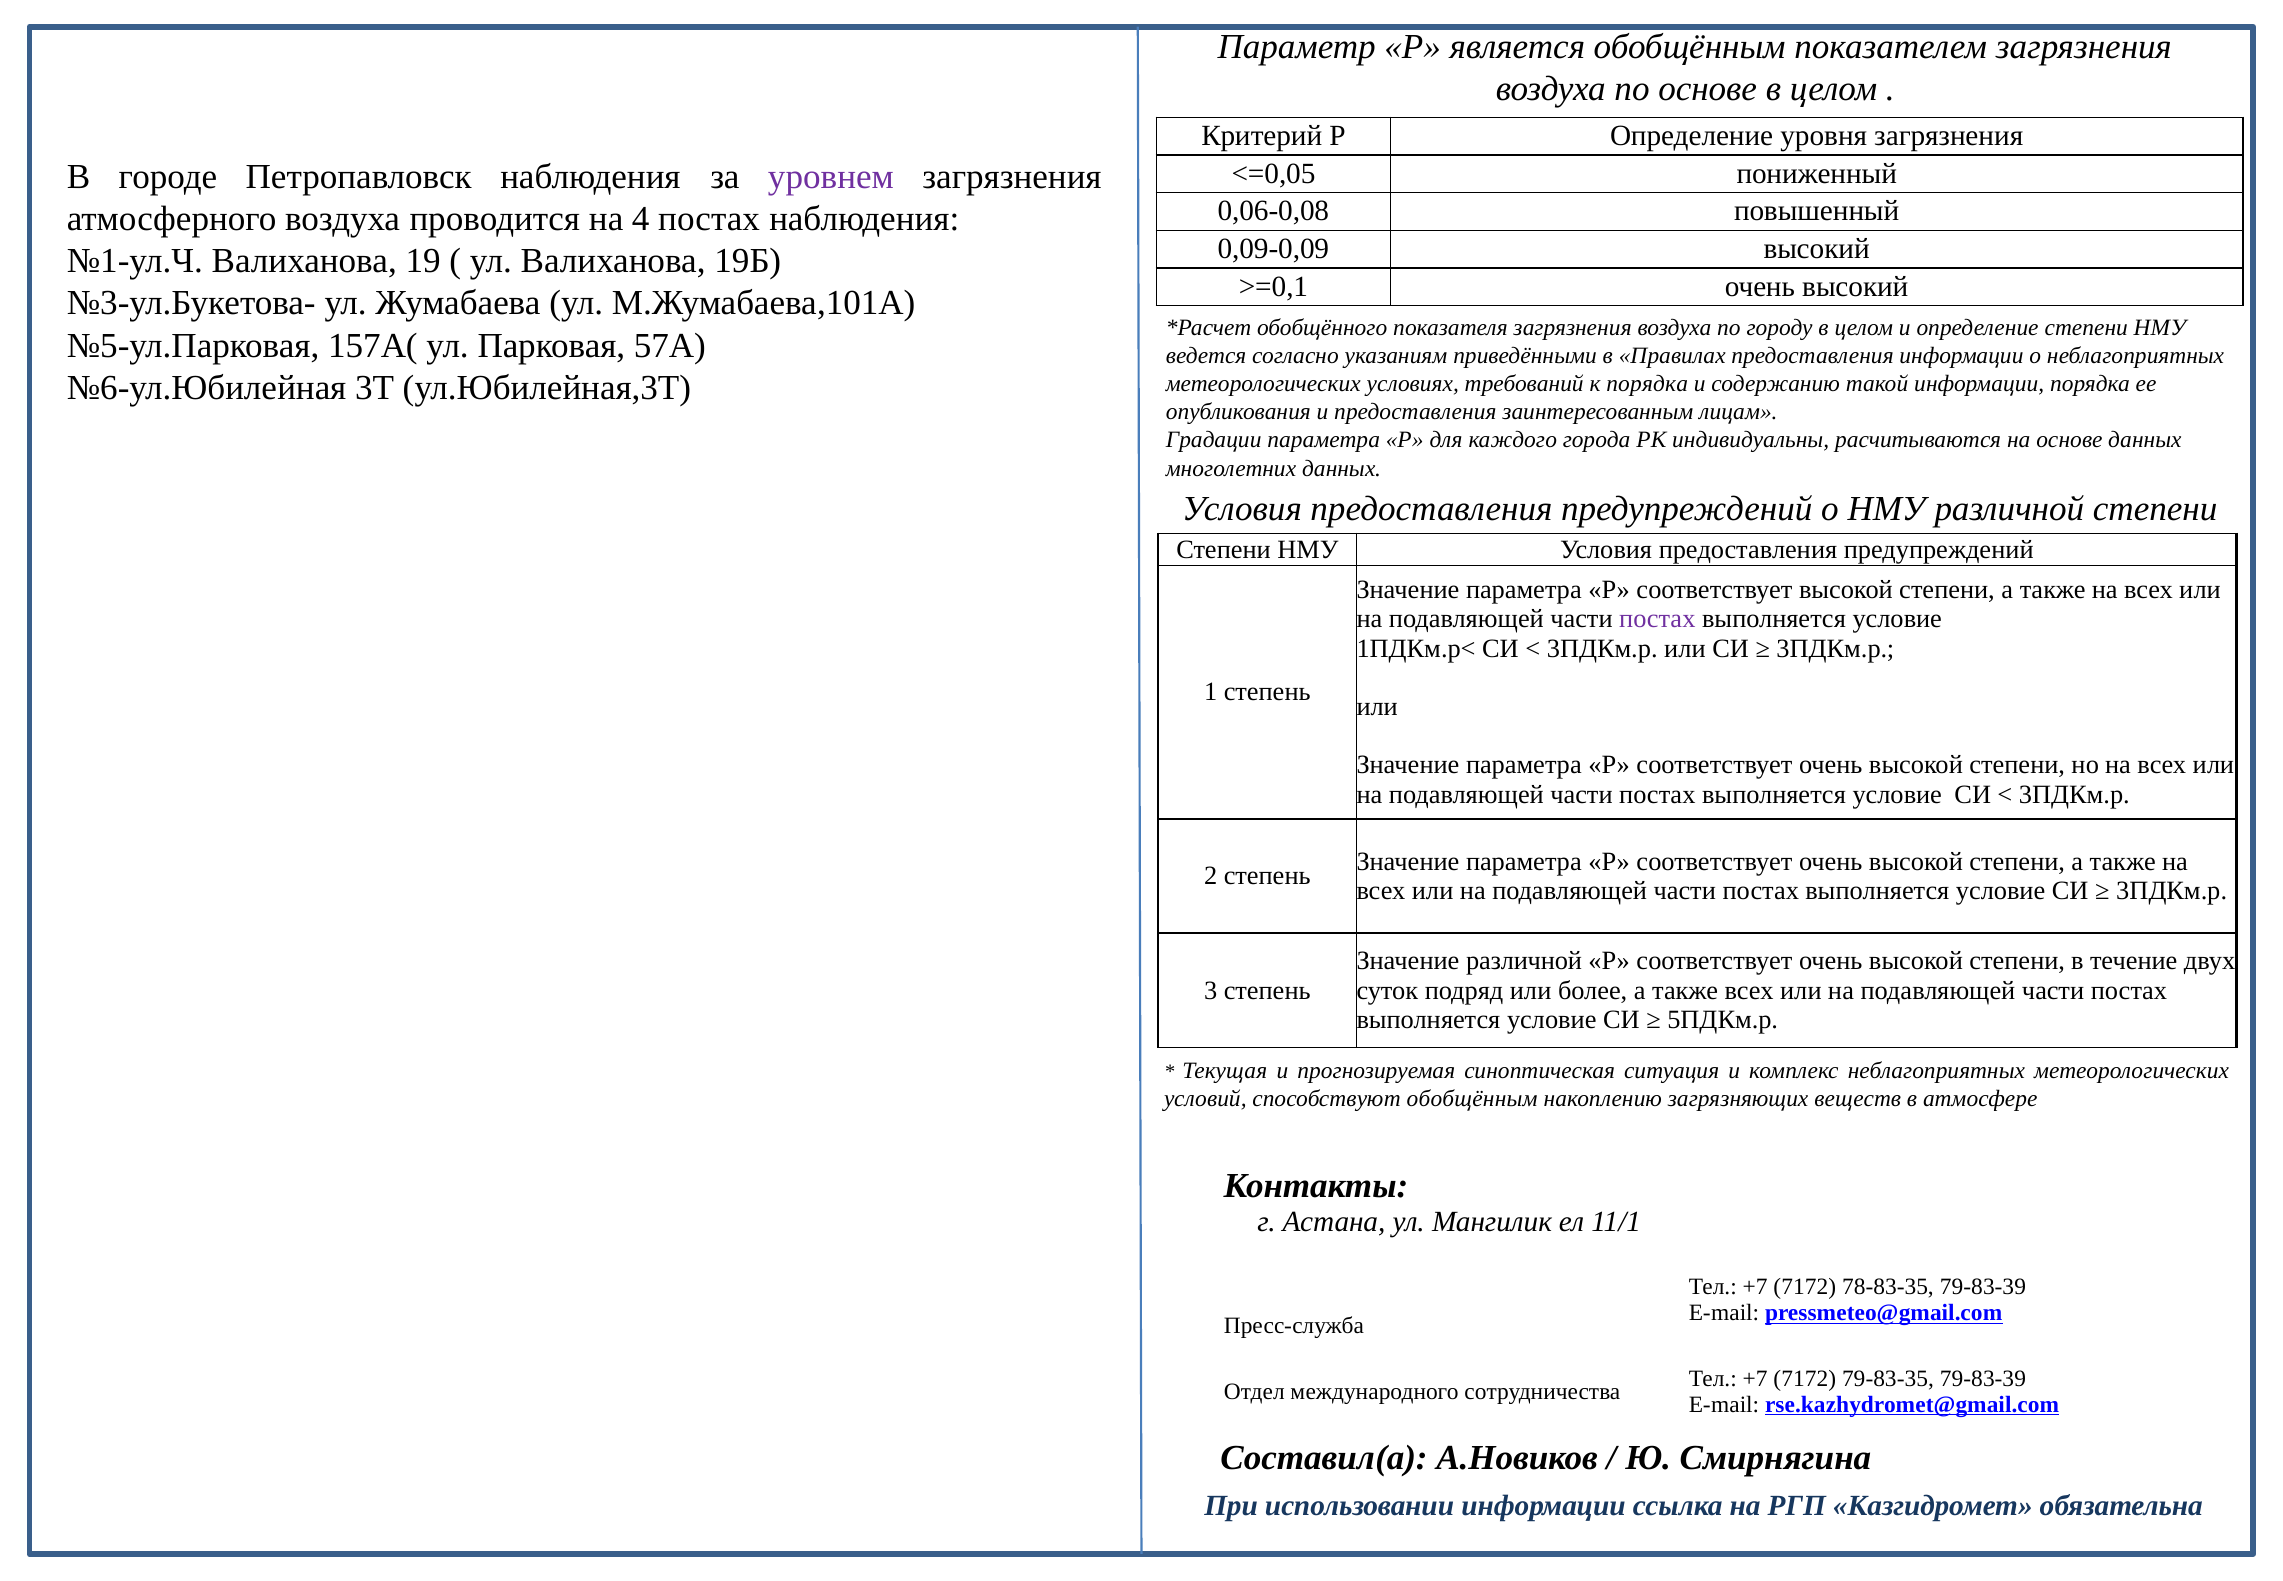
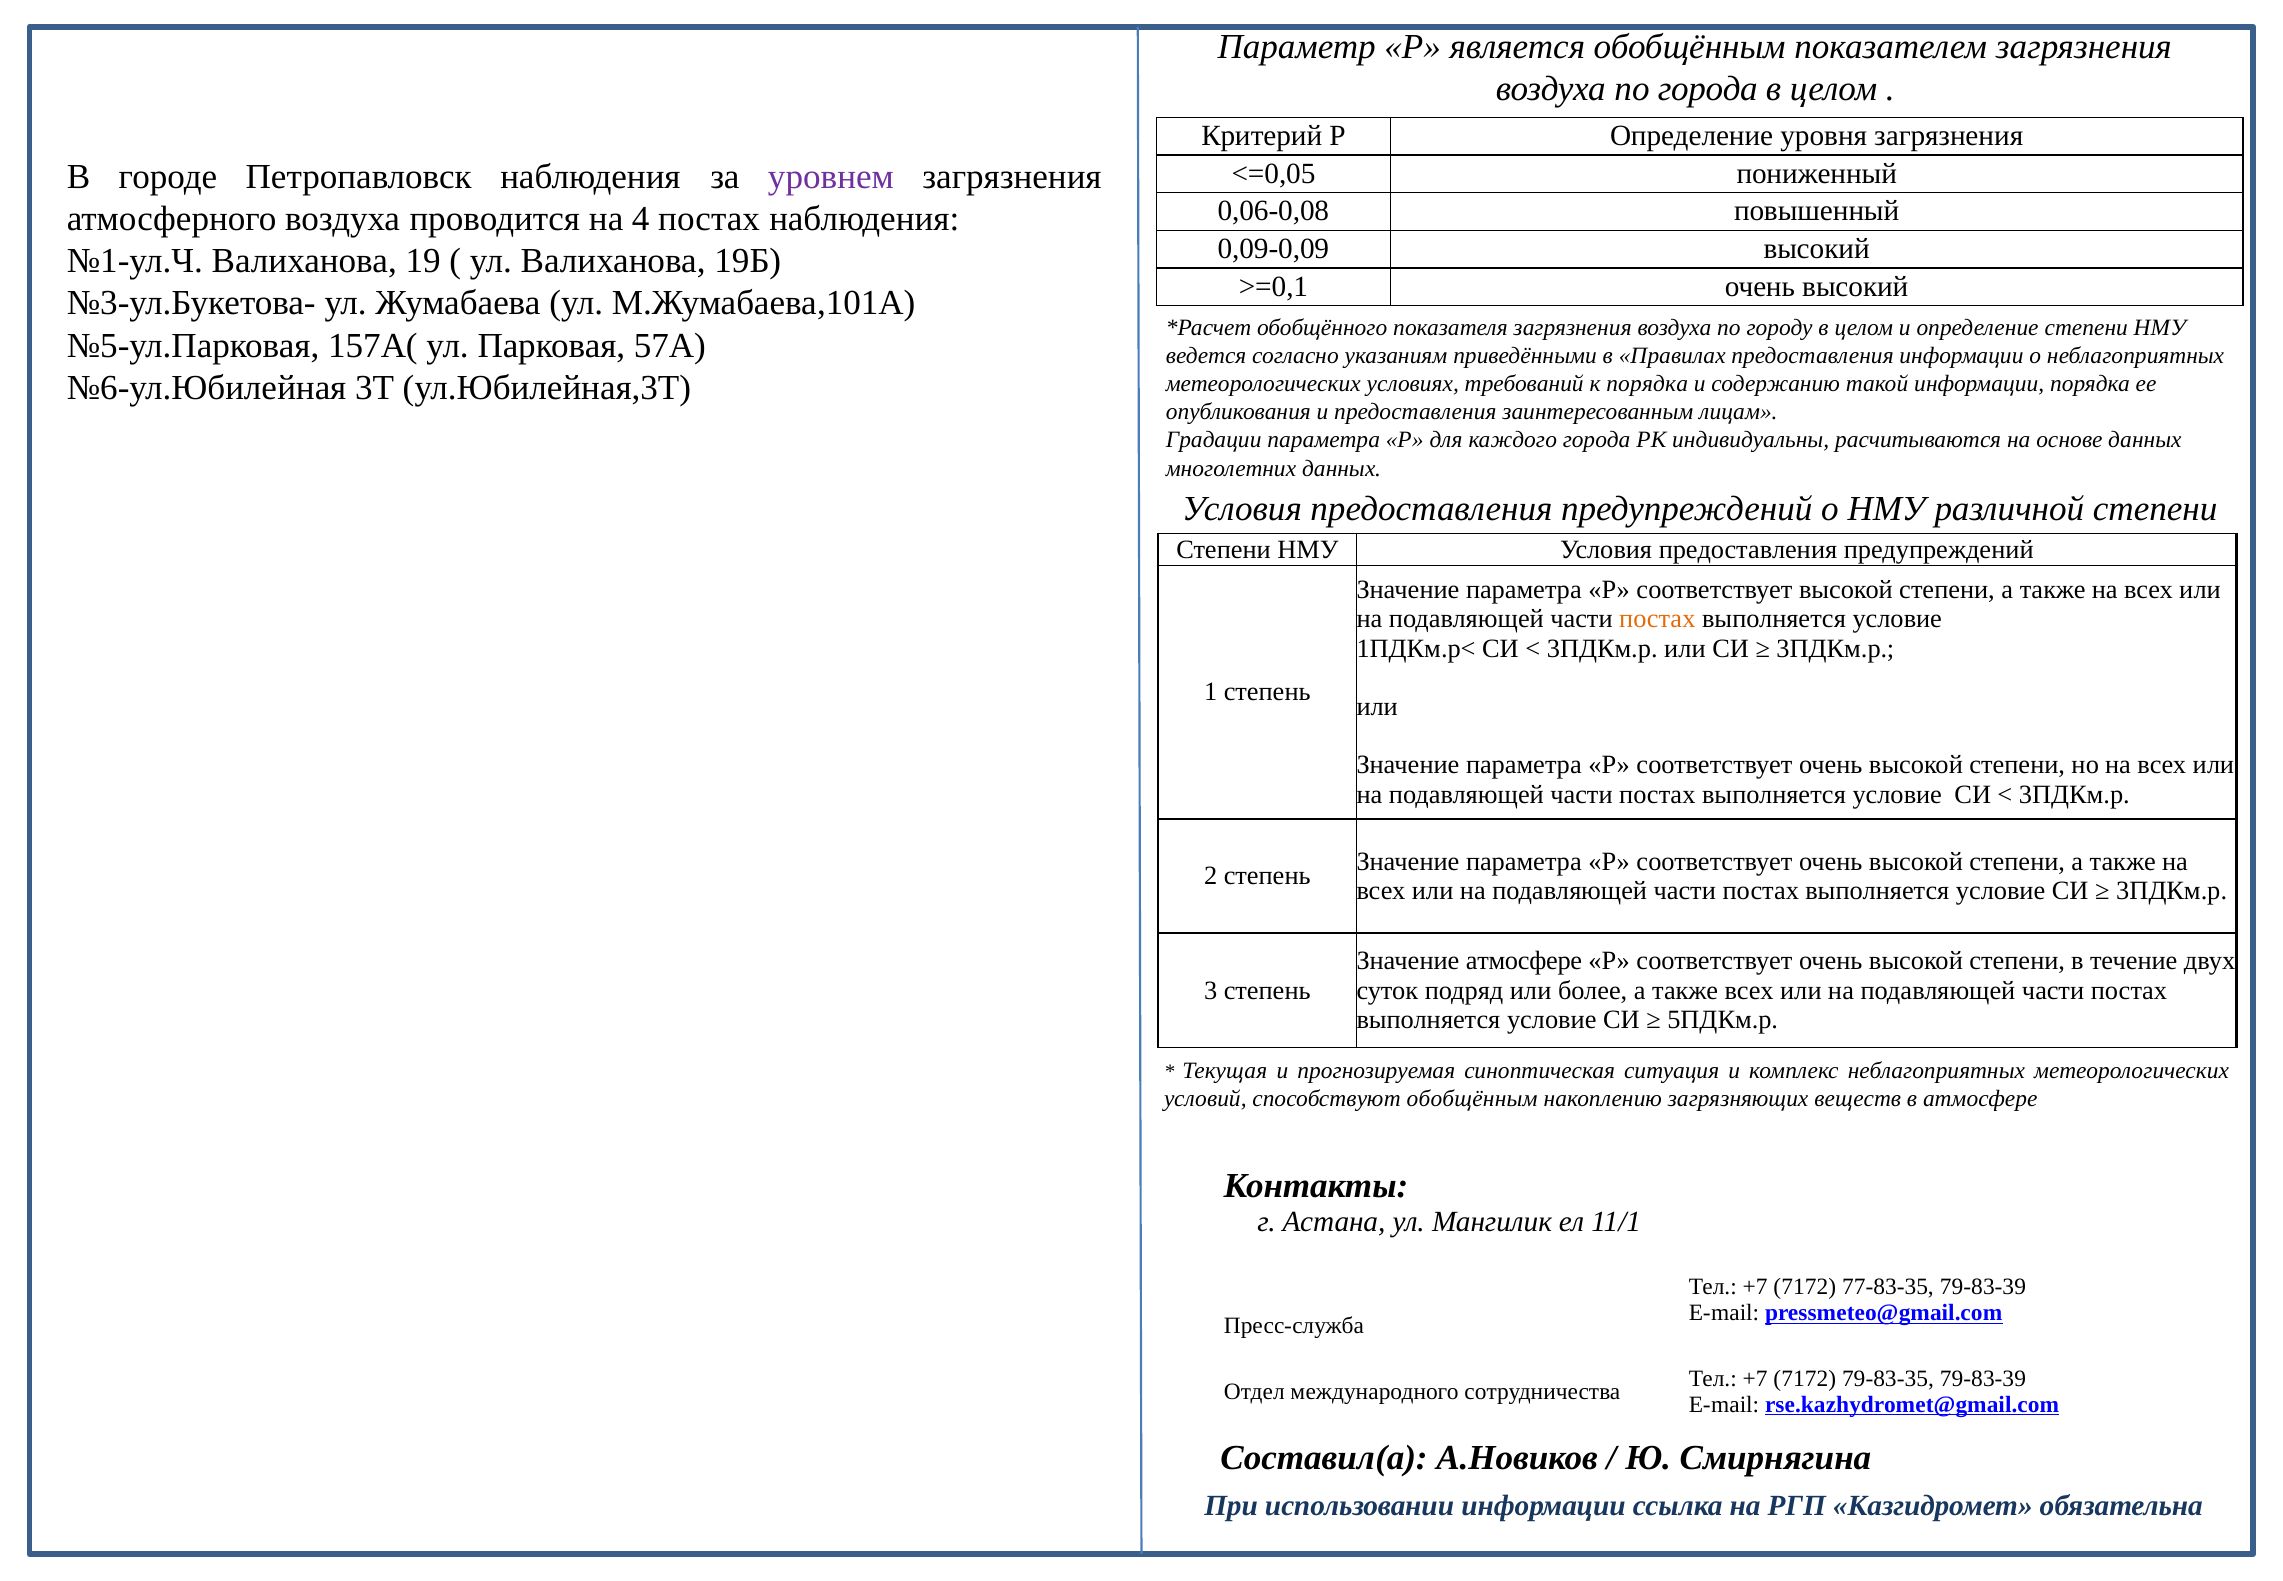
по основе: основе -> города (1708, 89)
постах colour: purple -> orange (1657, 619)
Значение различной: различной -> атмосфере (1524, 961)
78-83-35: 78-83-35 -> 77-83-35 (1888, 1287)
